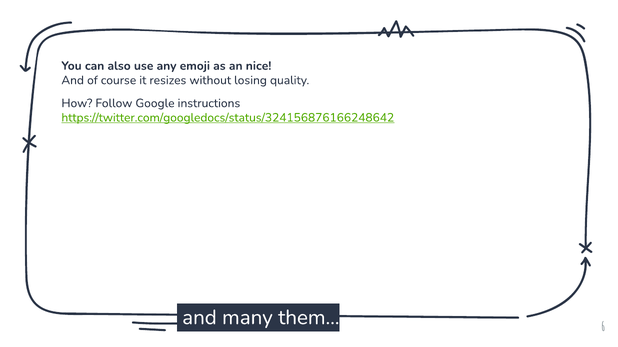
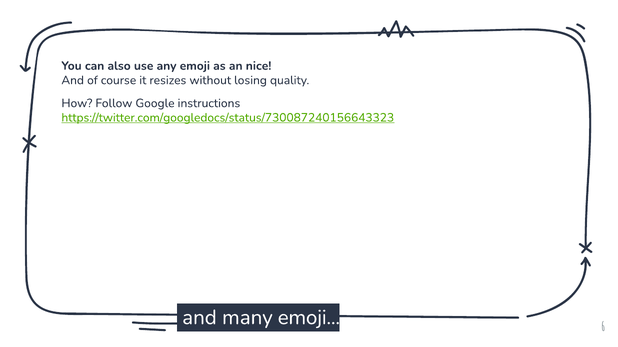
https://twitter.com/googledocs/status/324156876166248642: https://twitter.com/googledocs/status/324156876166248642 -> https://twitter.com/googledocs/status/730087240156643323 (228, 118)
many them: them -> emoji (309, 318)
